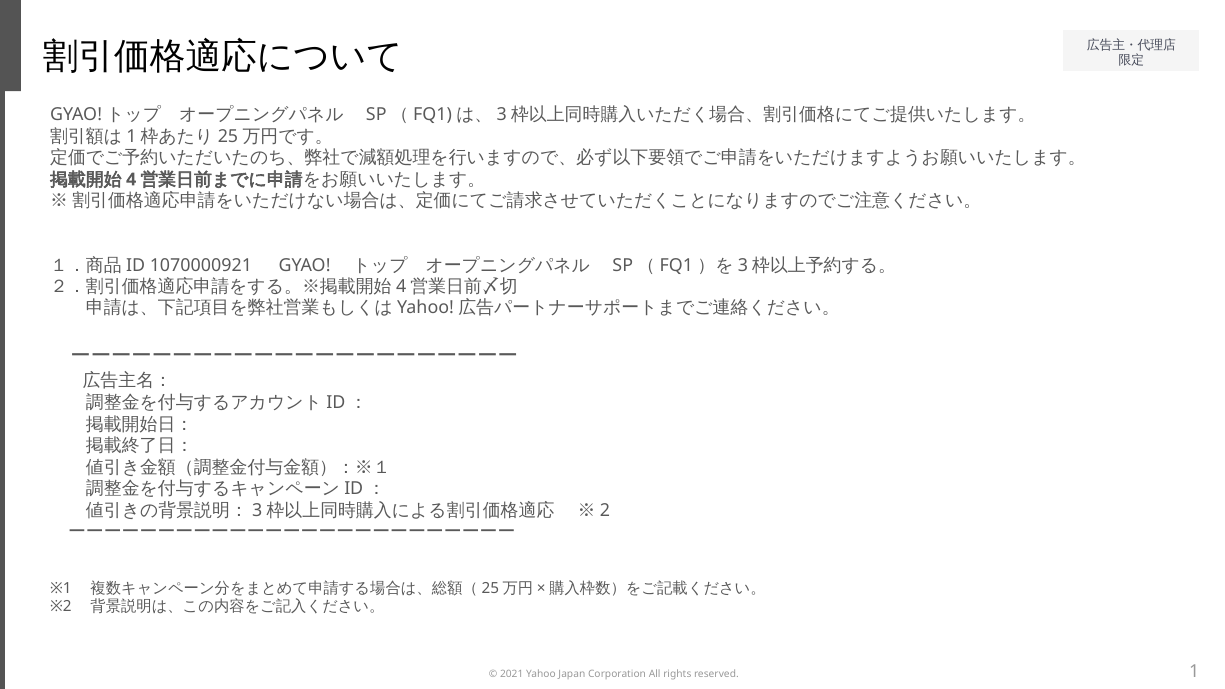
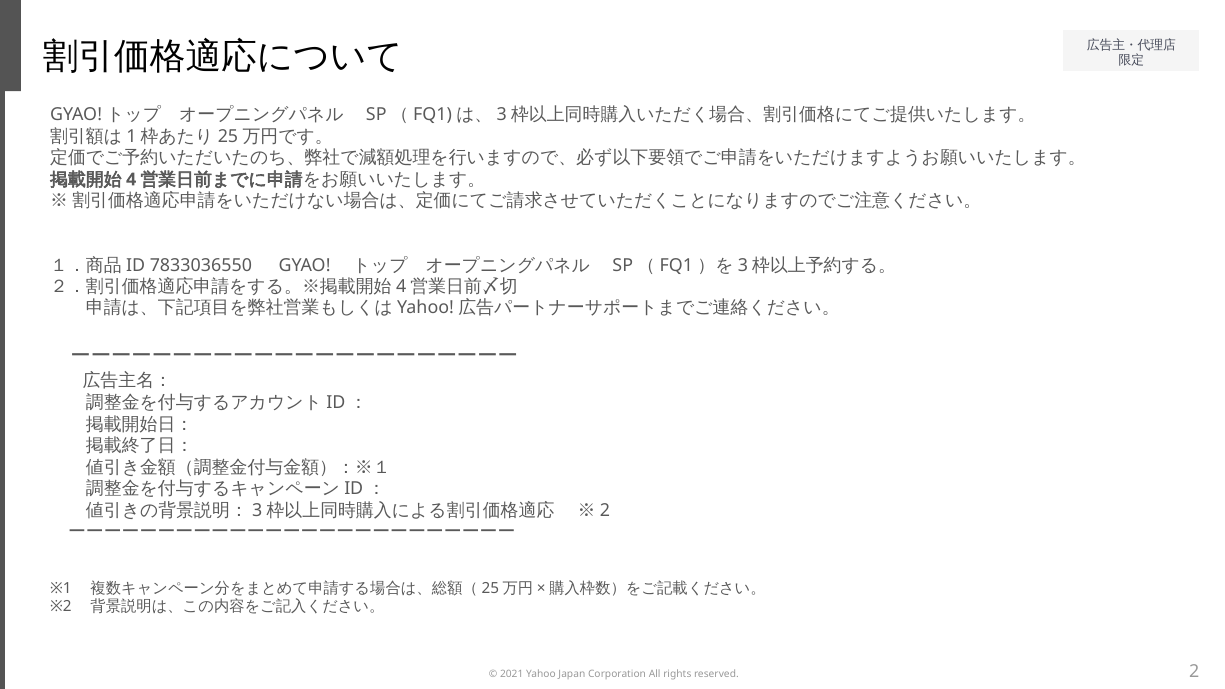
1070000921: 1070000921 -> 7833036550 (201, 265)
1: 1 -> 2 (1194, 672)
